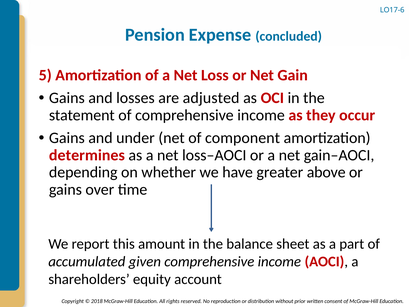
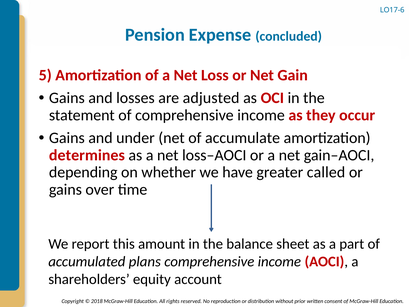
component: component -> accumulate (243, 138)
above: above -> called (326, 172)
given: given -> plans (145, 261)
